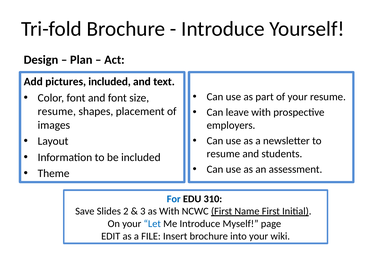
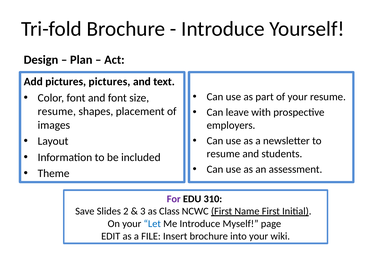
pictures included: included -> pictures (109, 82)
For colour: blue -> purple (174, 199)
as With: With -> Class (169, 211)
